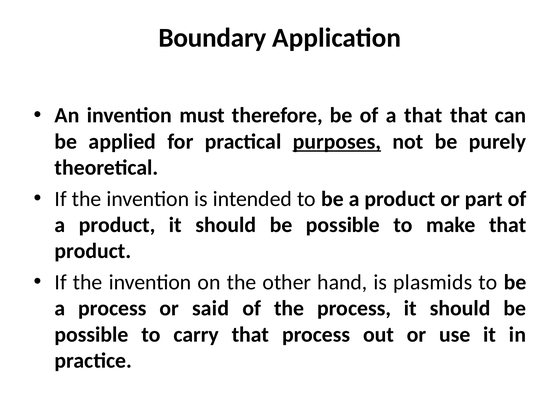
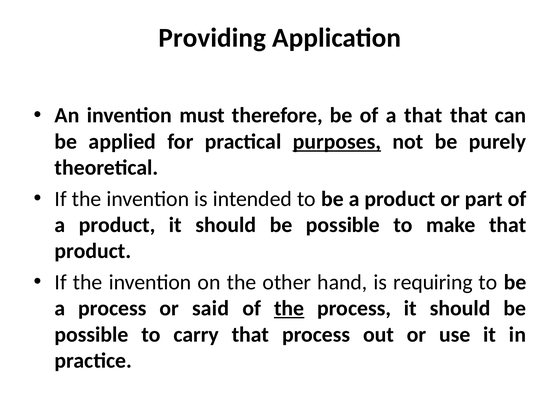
Boundary: Boundary -> Providing (212, 38)
plasmids: plasmids -> requiring (433, 282)
the underline: none -> present (289, 308)
